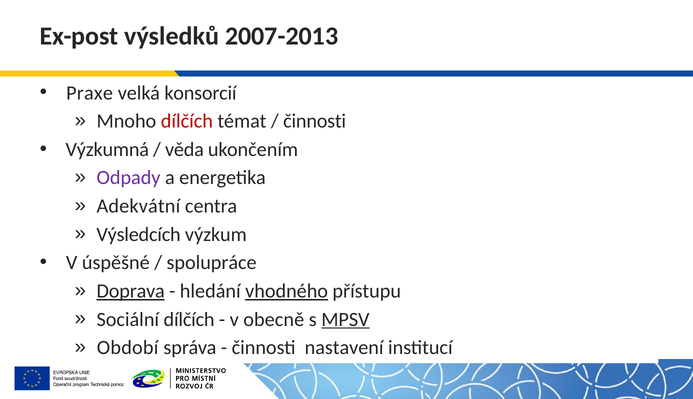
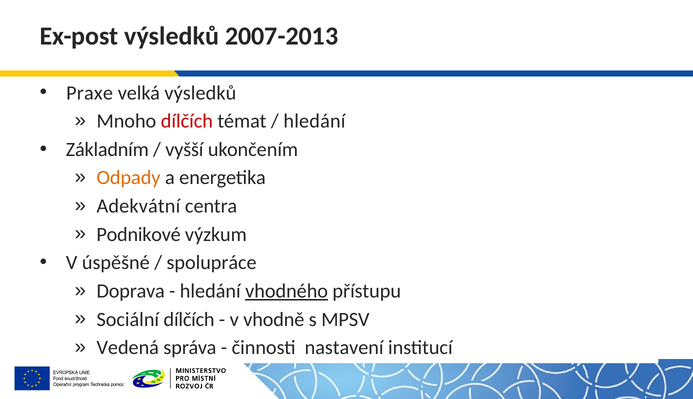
velká konsorcií: konsorcií -> výsledků (200, 93)
činnosti: činnosti -> hledání (314, 121)
Výzkumná: Výzkumná -> Základním (107, 150)
věda: věda -> vyšší (184, 150)
Odpady colour: purple -> orange (129, 178)
Výsledcích: Výsledcích -> Podnikové (139, 234)
Doprava underline: present -> none (131, 291)
obecně: obecně -> vhodně (274, 319)
MPSV underline: present -> none (345, 319)
Období: Období -> Vedená (128, 348)
